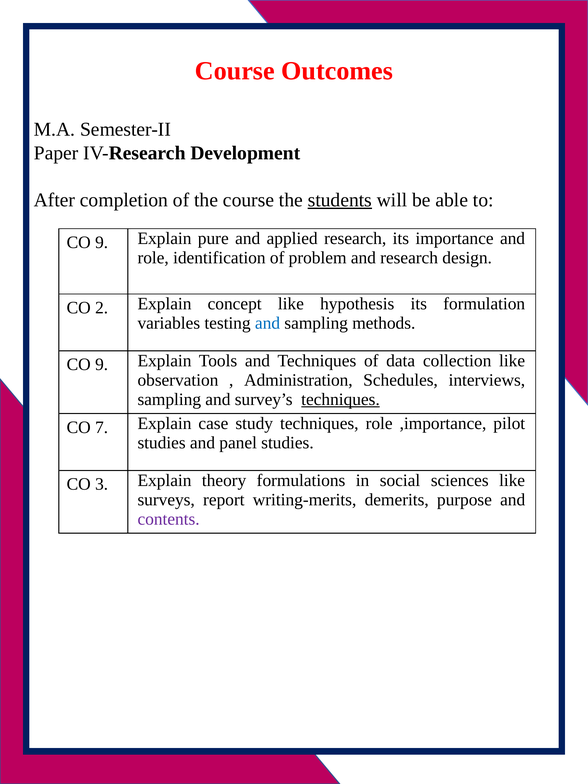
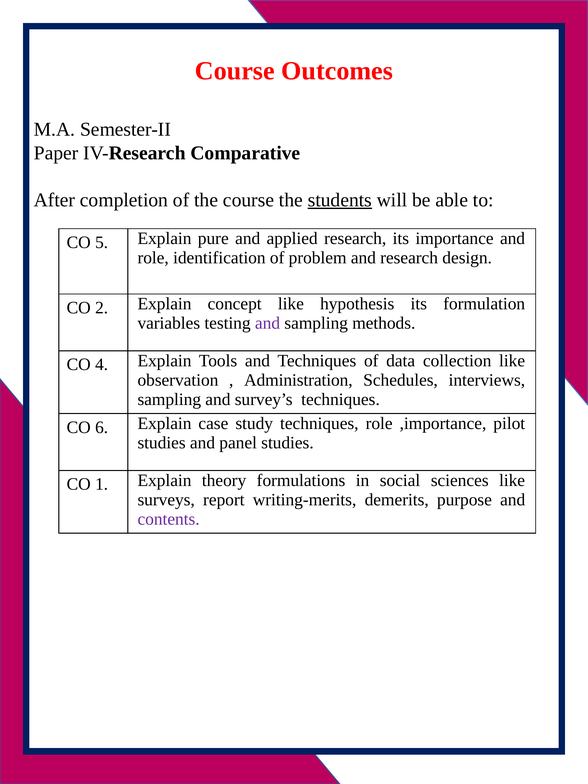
Development: Development -> Comparative (245, 153)
9: 9 -> 5 (102, 242)
and colour: blue -> purple (268, 323)
9: 9 -> 4 (102, 365)
techniques underline: present -> none (340, 399)
7: 7 -> 6 (102, 427)
3: 3 -> 1 (102, 484)
